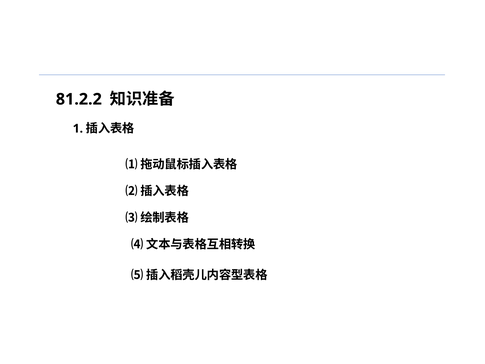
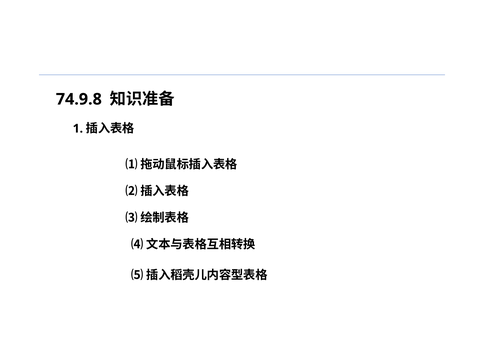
81.2.2: 81.2.2 -> 74.9.8 (79, 99)
